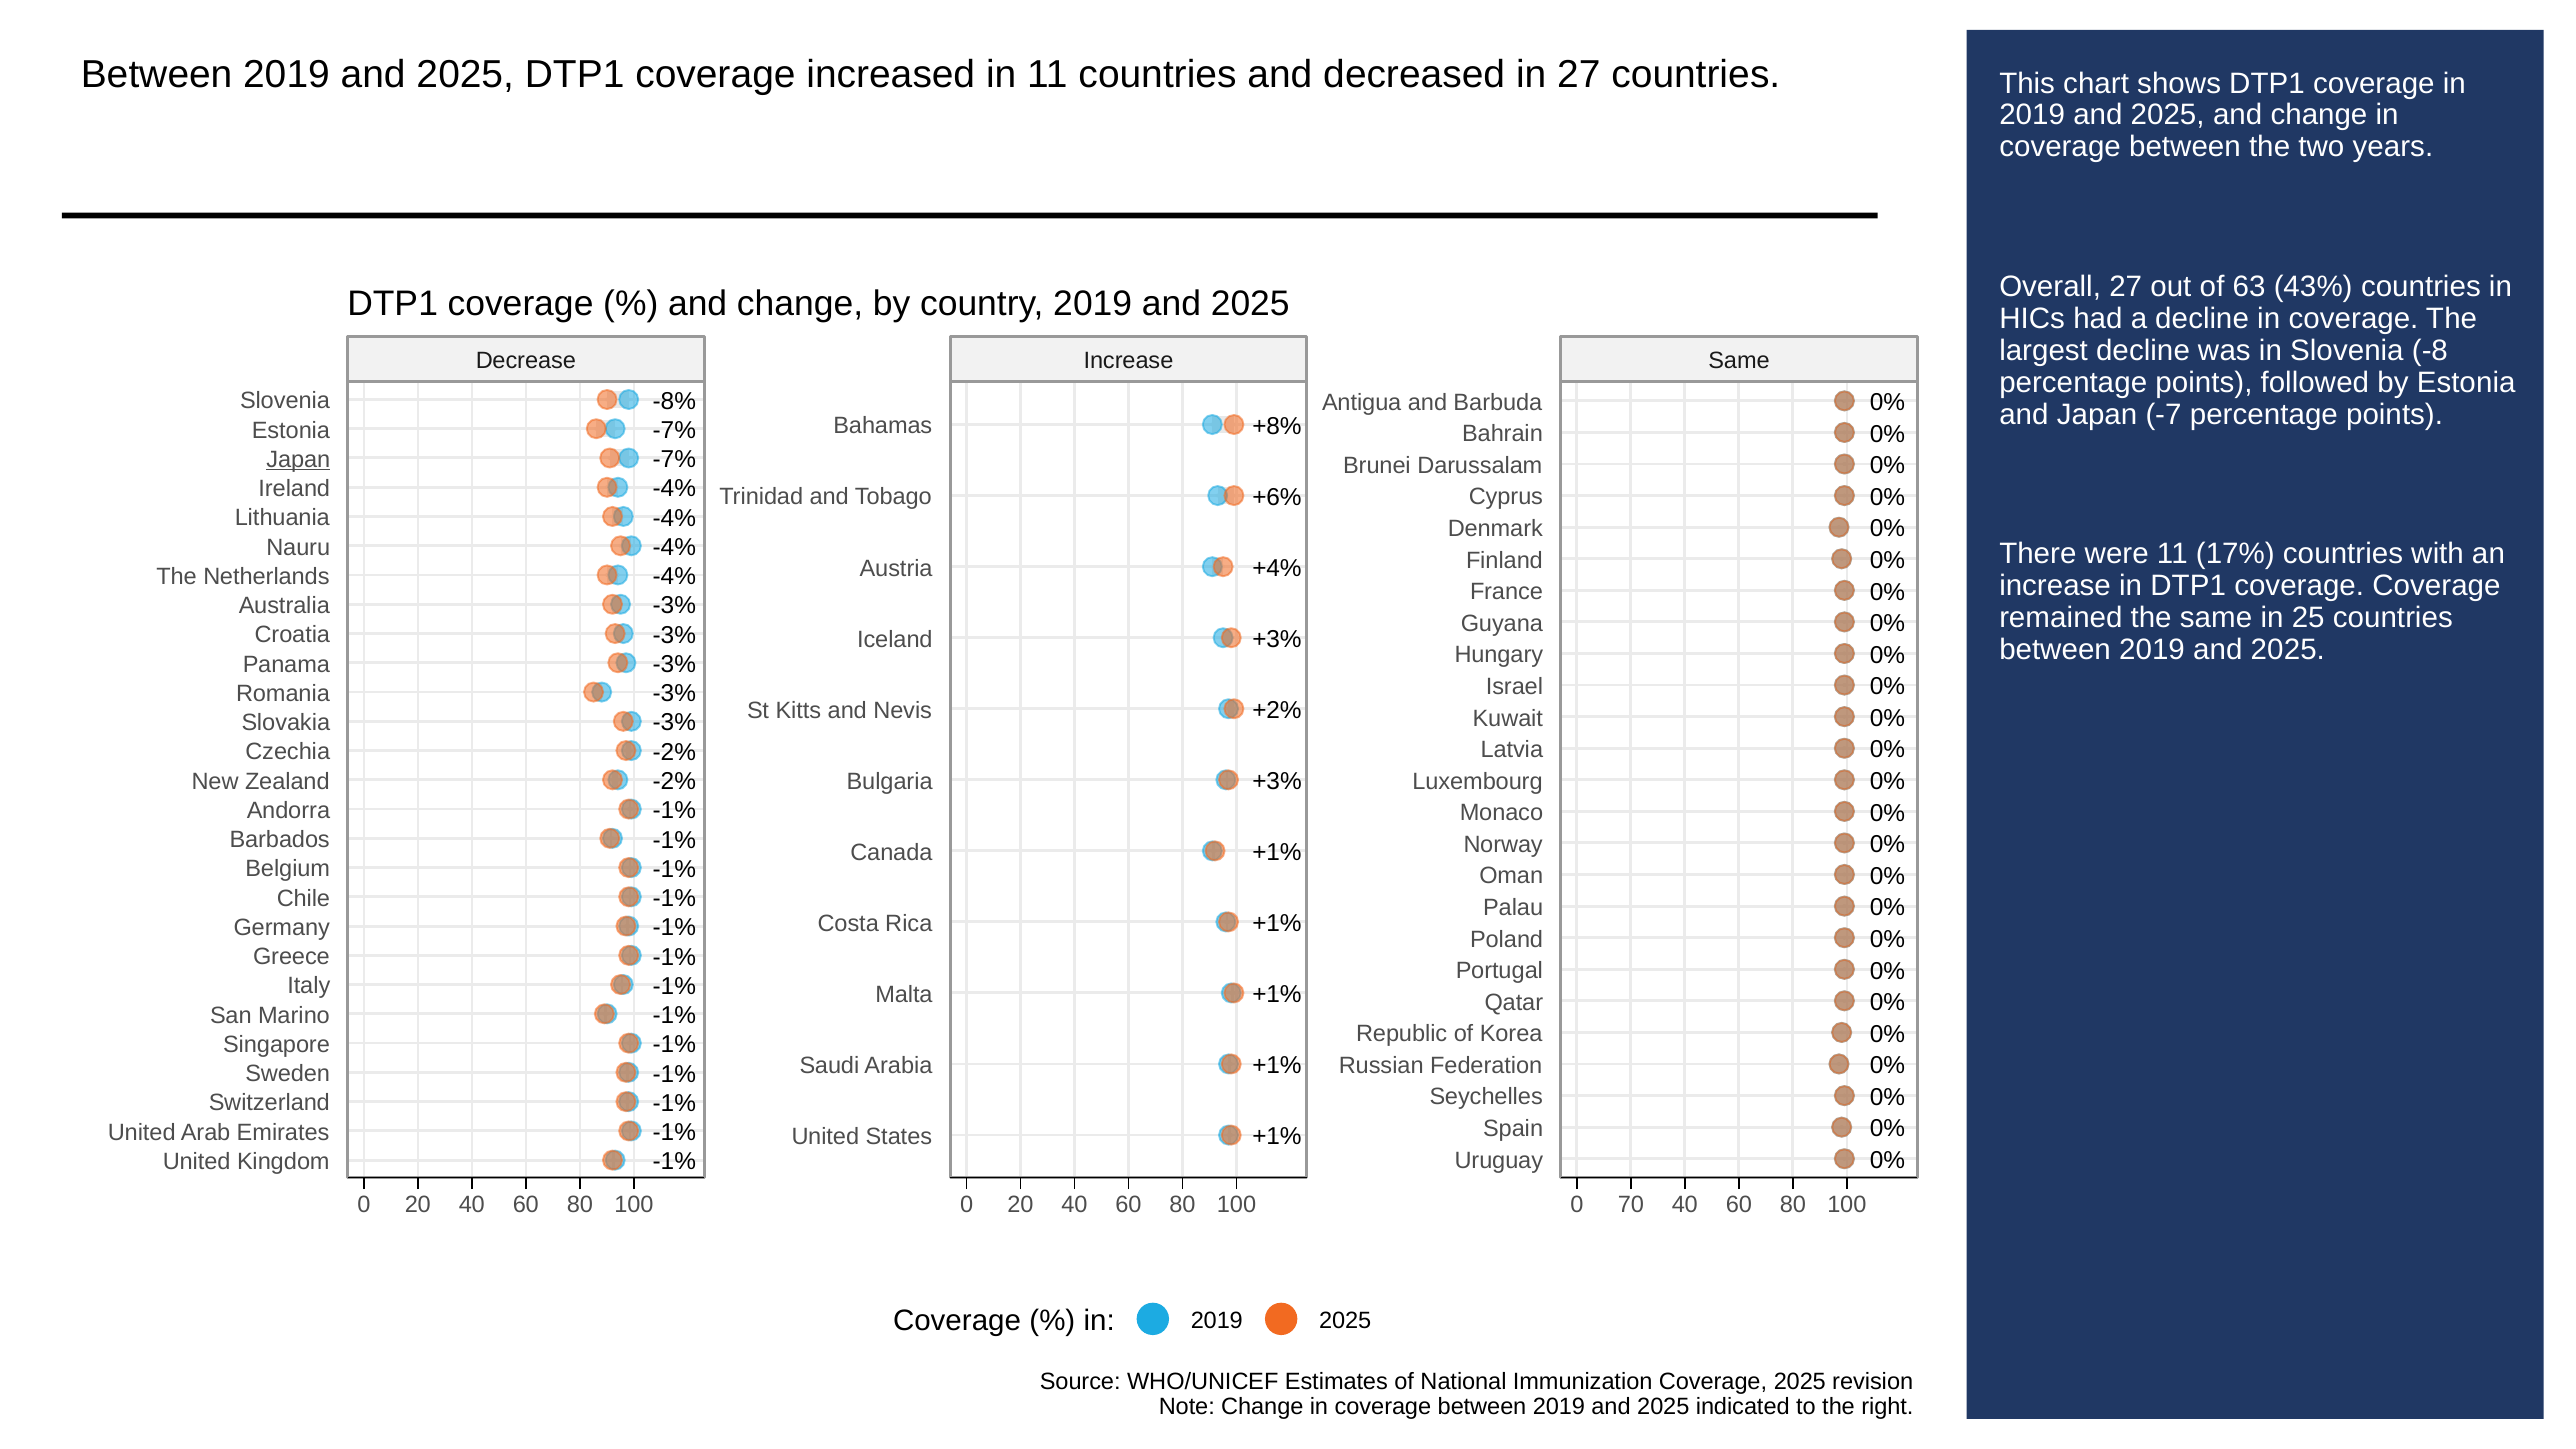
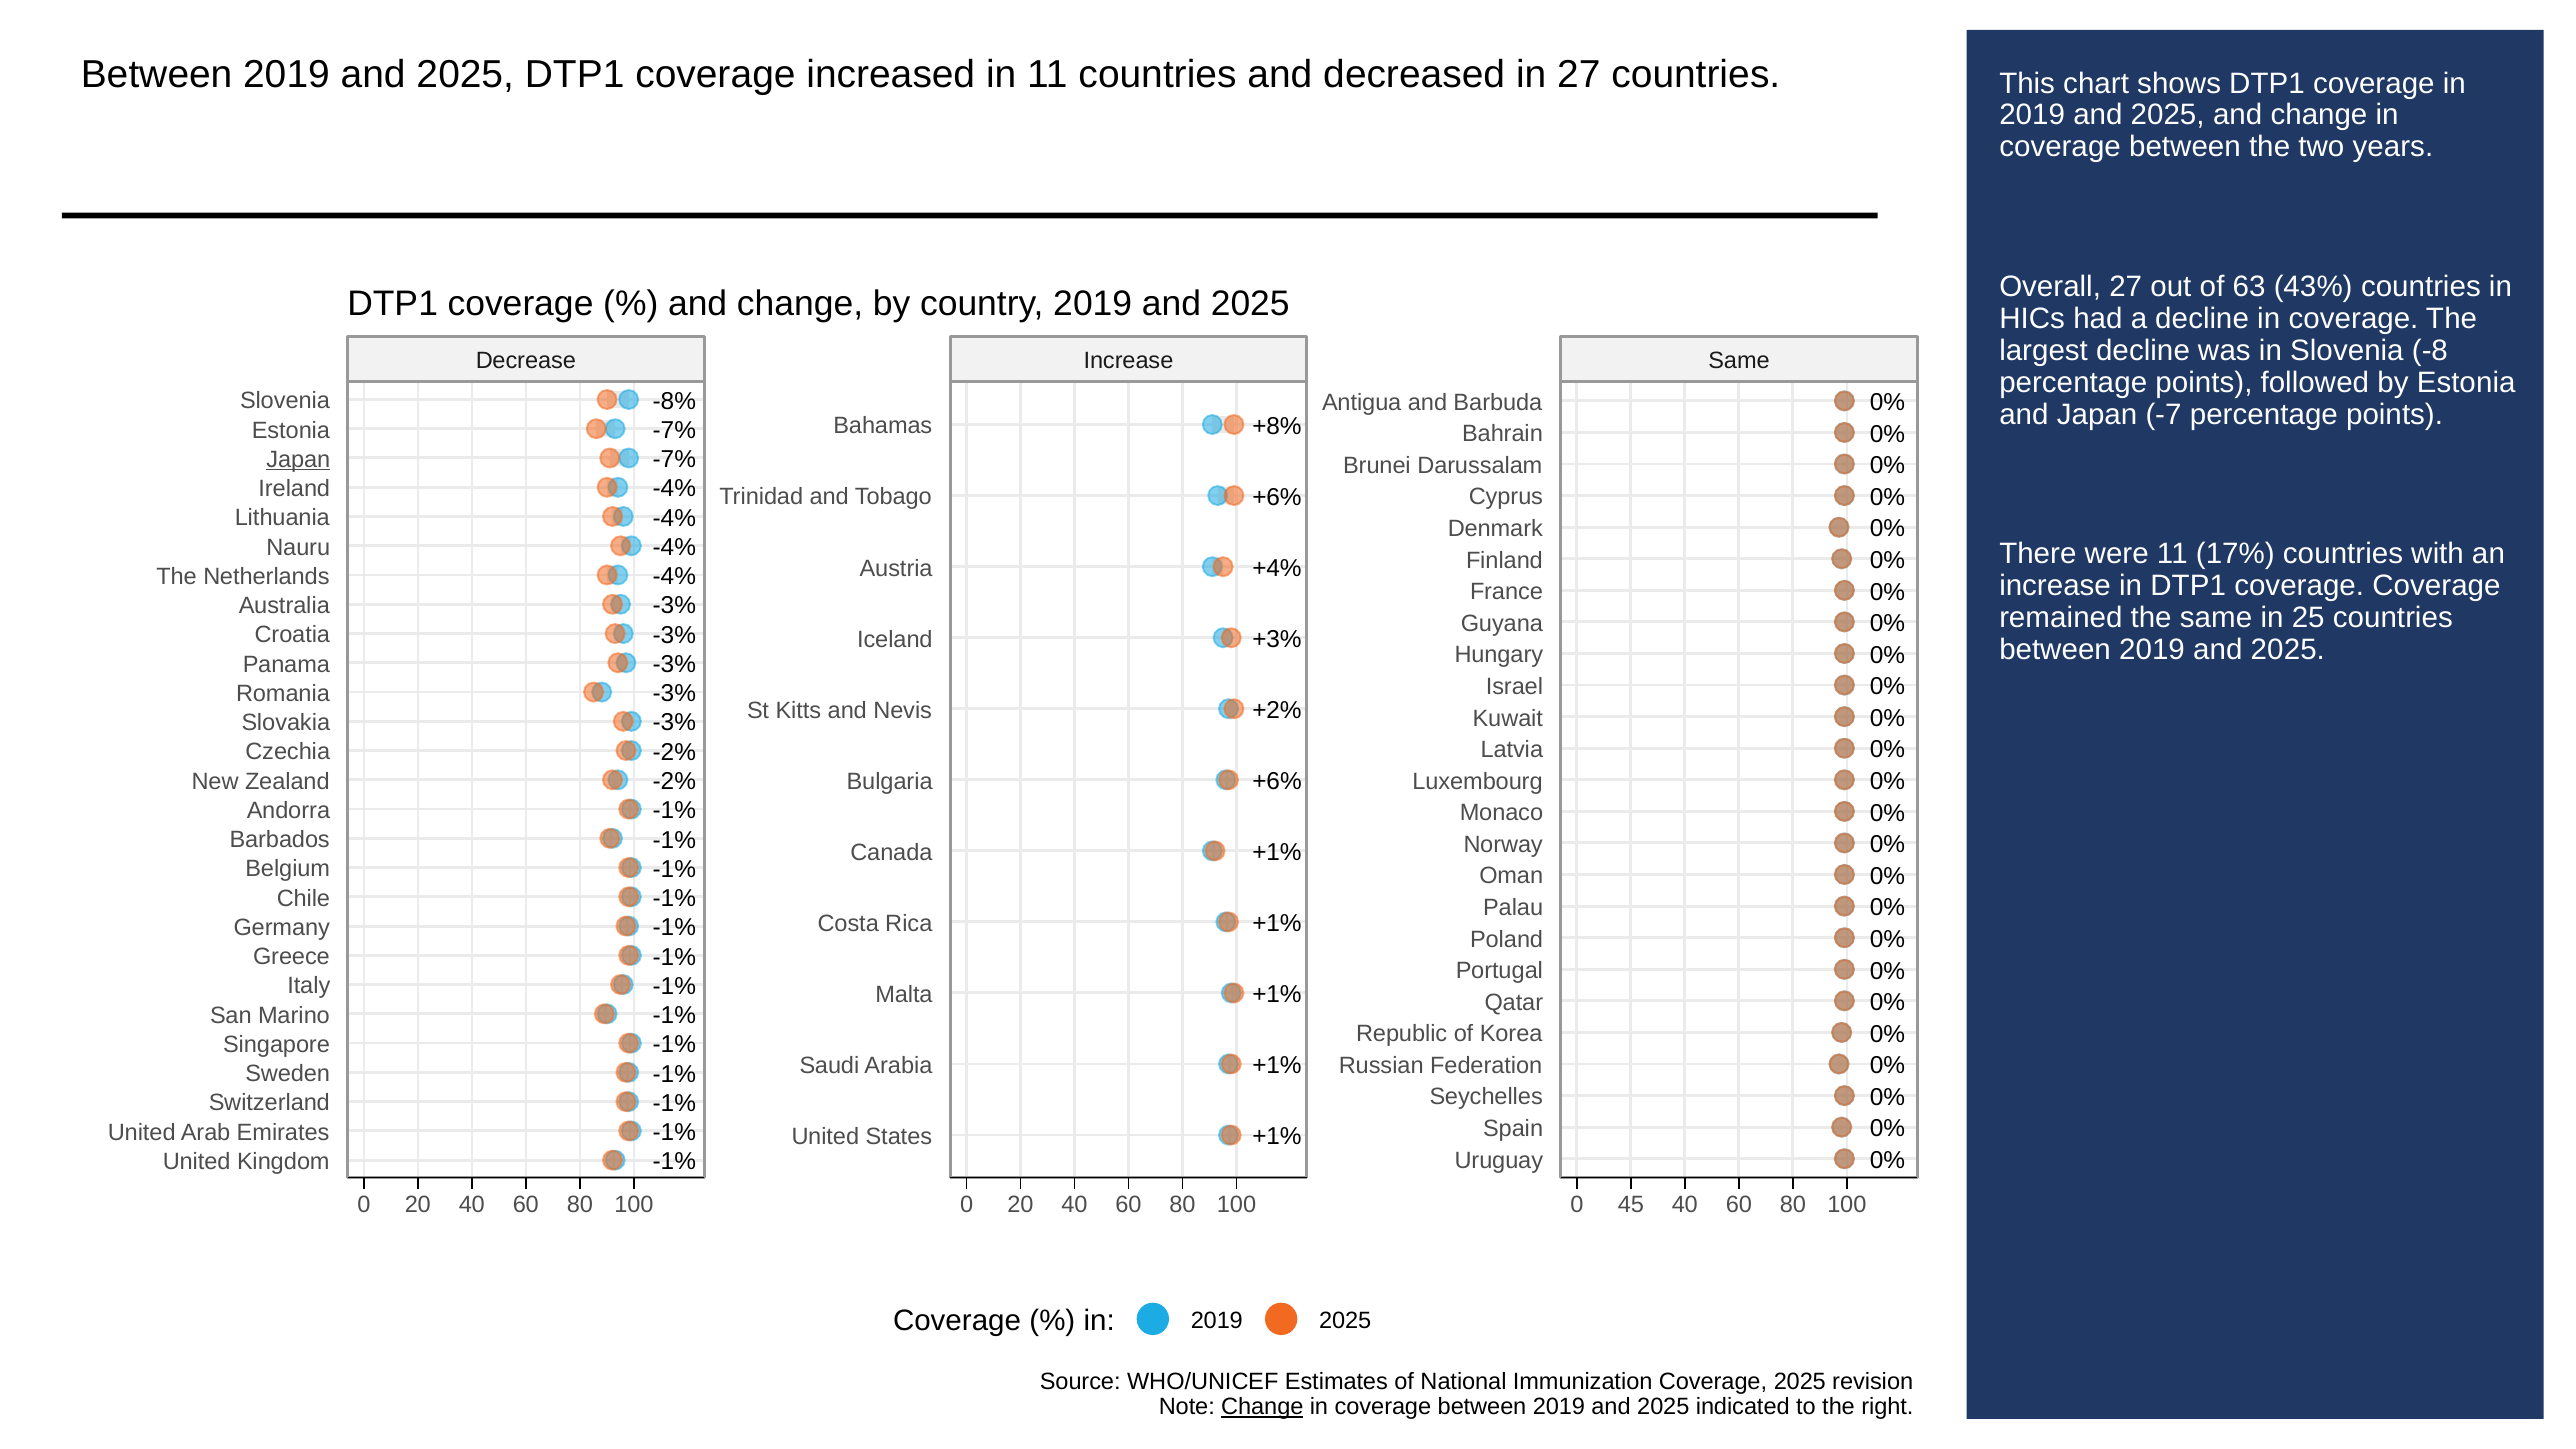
+3%: +3% -> +6% (1277, 781)
70: 70 -> 45 (1631, 1205)
Change underline: none -> present (1262, 1407)
